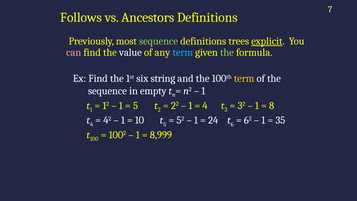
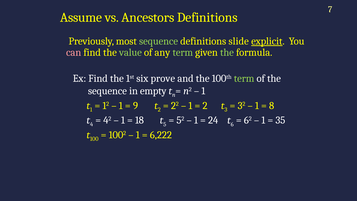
Follows: Follows -> Assume (81, 17)
trees: trees -> slide (239, 41)
value colour: white -> light green (130, 52)
term colour: light blue -> light green (183, 52)
string: string -> prove (163, 78)
term colour: yellow -> light green (244, 78)
5: 5 -> 9 (136, 105)
4: 4 -> 2 (205, 105)
10: 10 -> 18 (139, 120)
8,999: 8,999 -> 6,222 (161, 135)
